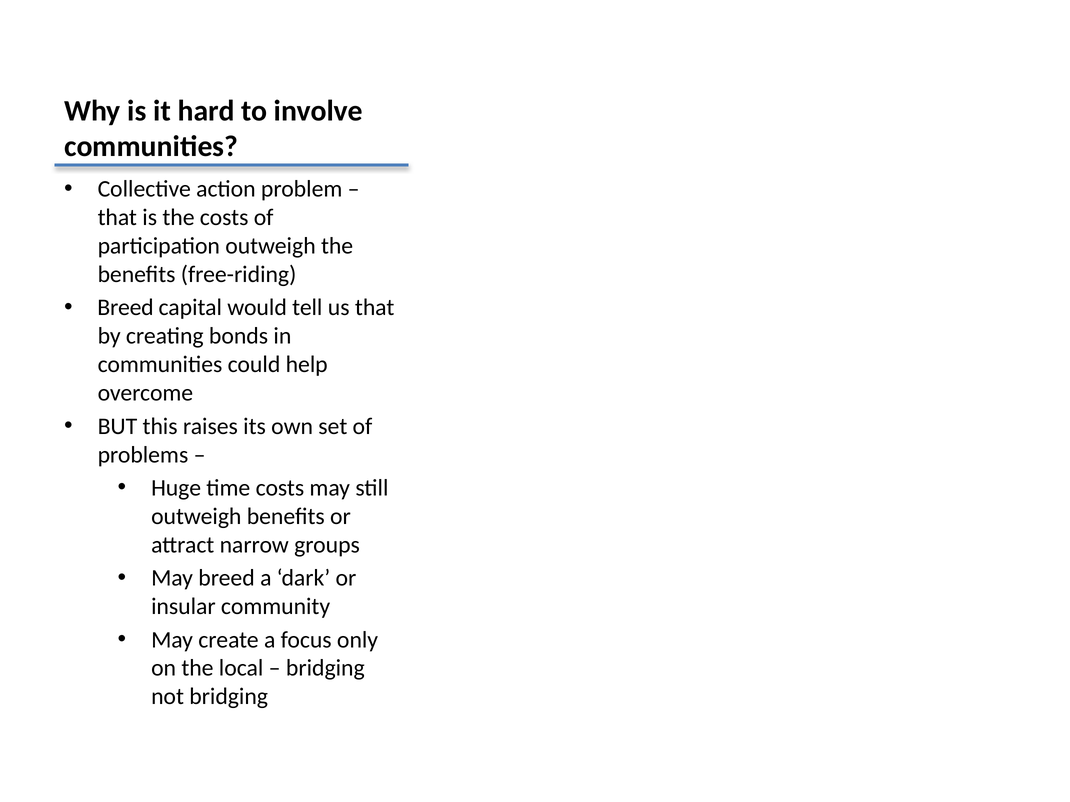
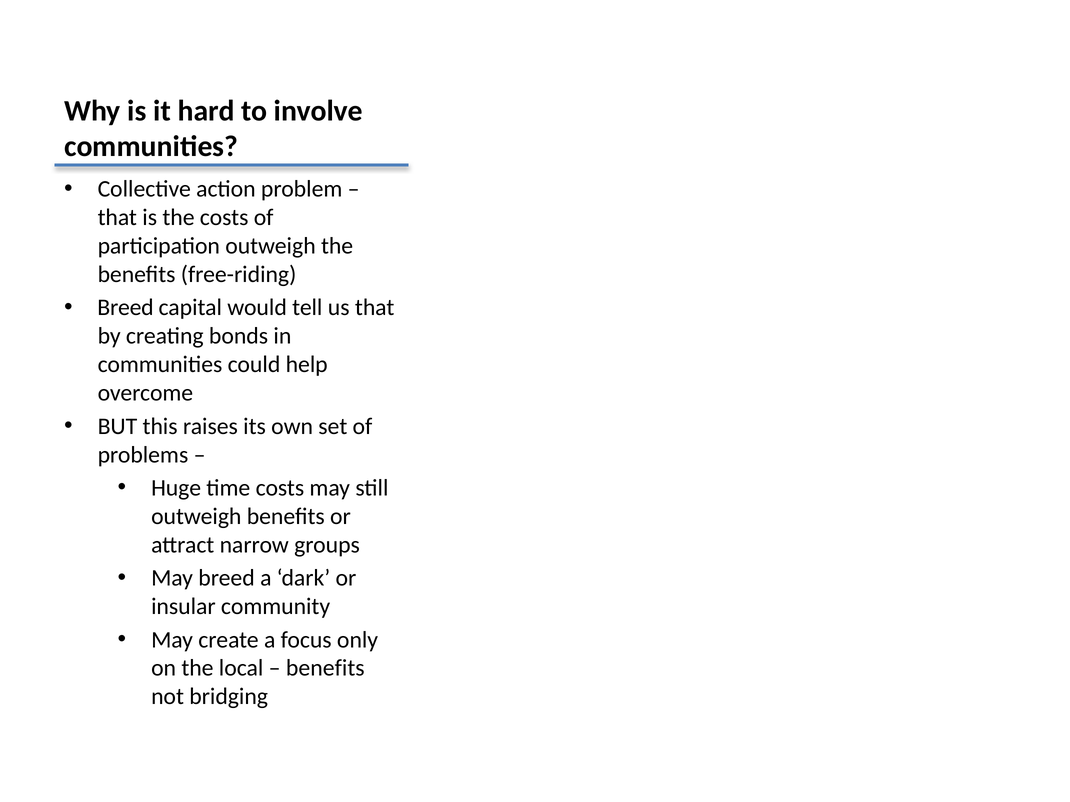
bridging: bridging -> benefits (325, 669)
